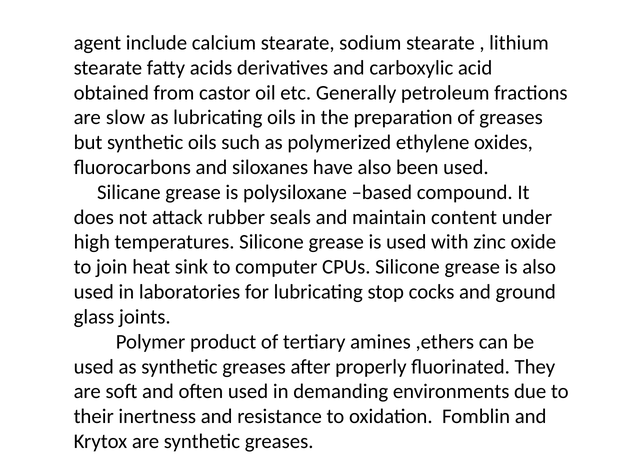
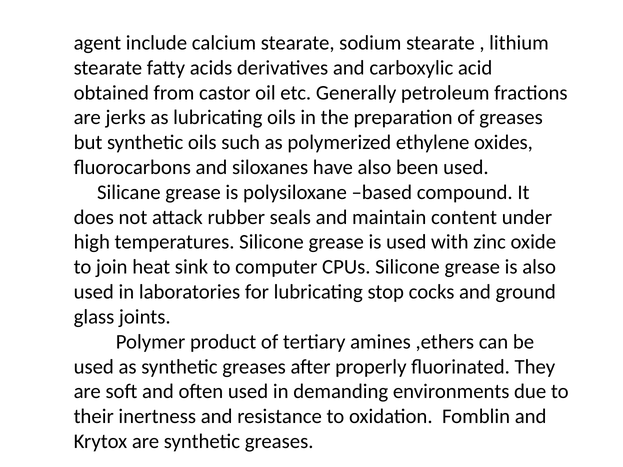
slow: slow -> jerks (126, 118)
